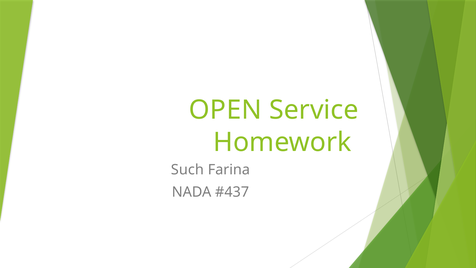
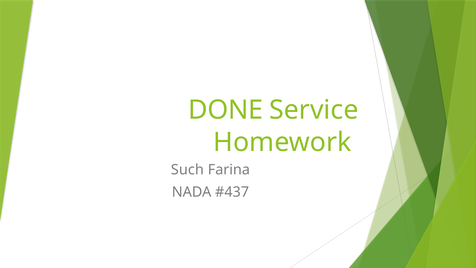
OPEN: OPEN -> DONE (226, 110)
